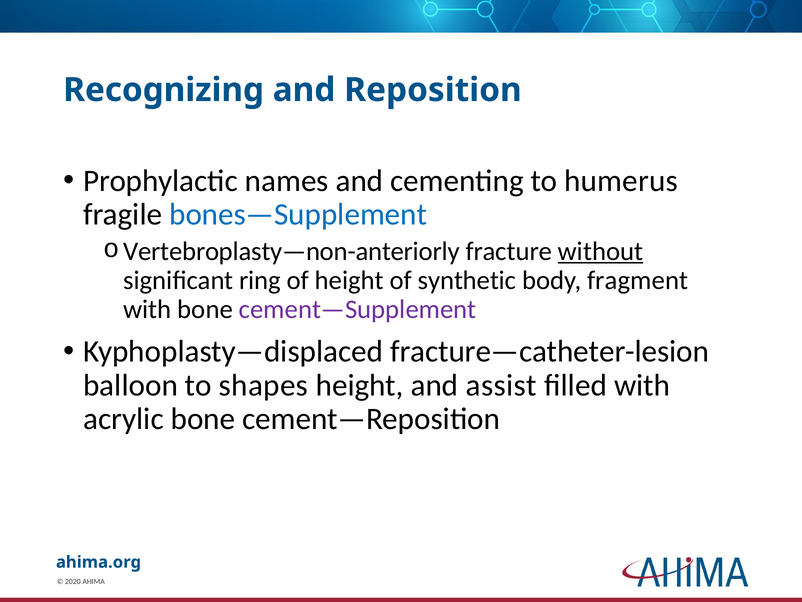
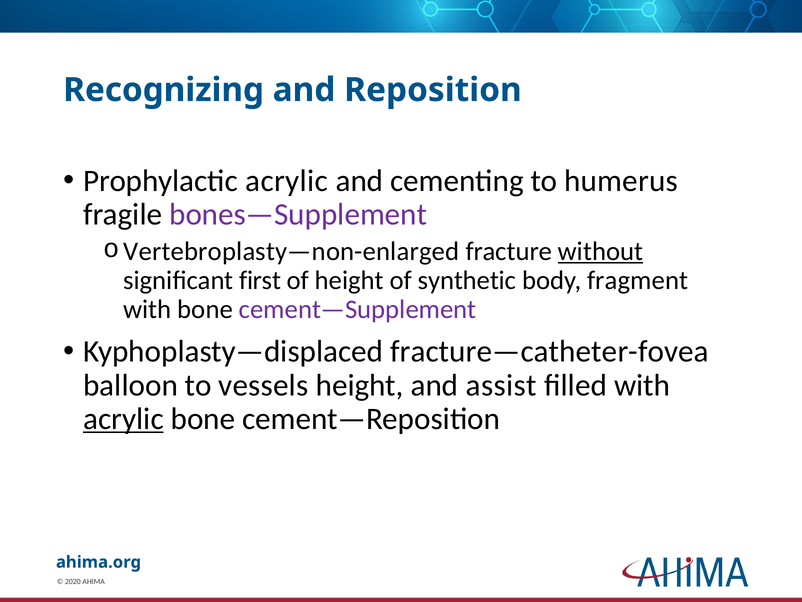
Prophylactic names: names -> acrylic (287, 181)
bones—Supplement colour: blue -> purple (298, 214)
Vertebroplasty—non-anteriorly: Vertebroplasty—non-anteriorly -> Vertebroplasty—non-enlarged (291, 251)
ring: ring -> first (260, 280)
fracture—catheter-lesion: fracture—catheter-lesion -> fracture—catheter-fovea (550, 351)
shapes: shapes -> vessels (264, 385)
acrylic underline: none -> present (123, 419)
